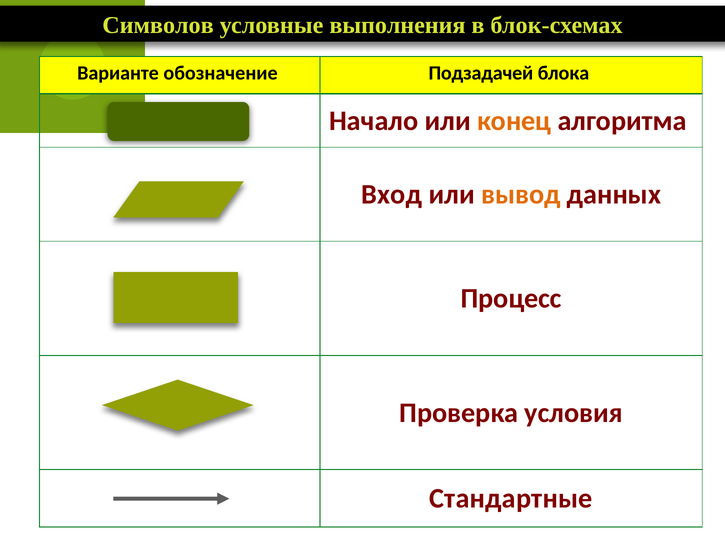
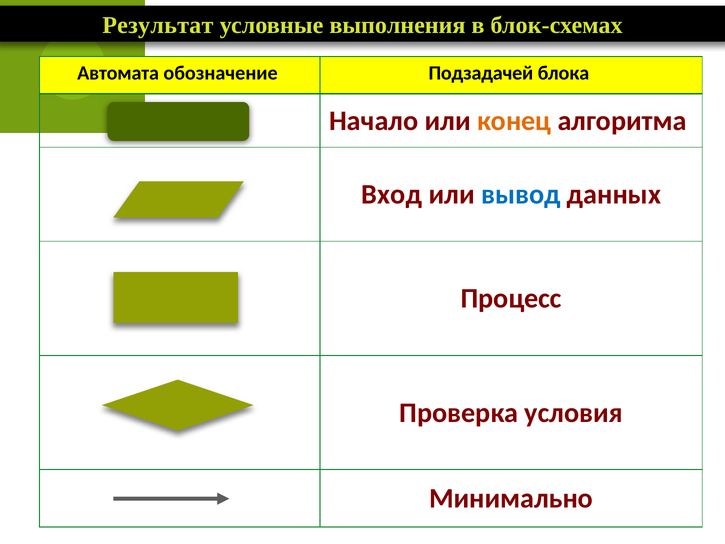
Символов: Символов -> Результат (158, 25)
Варианте: Варианте -> Автомата (118, 73)
вывод colour: orange -> blue (521, 194)
Стандартные: Стандартные -> Минимально (511, 498)
